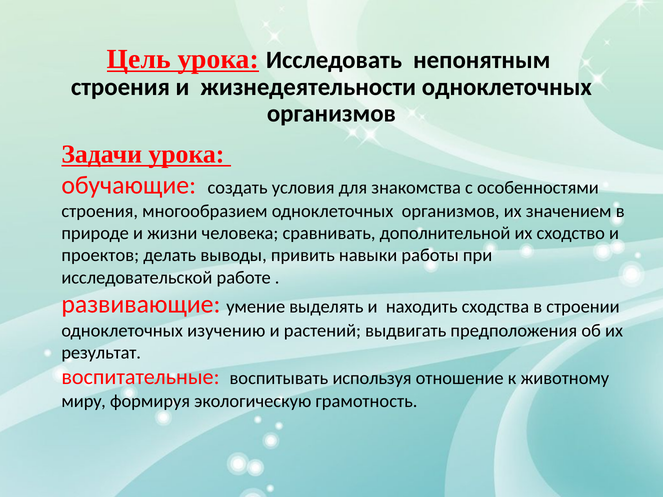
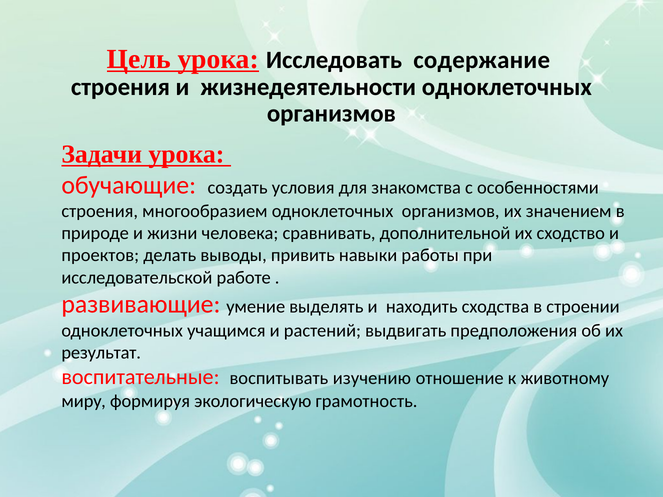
непонятным: непонятным -> содержание (482, 60)
изучению: изучению -> учащимся (226, 331)
используя: используя -> изучению (372, 379)
